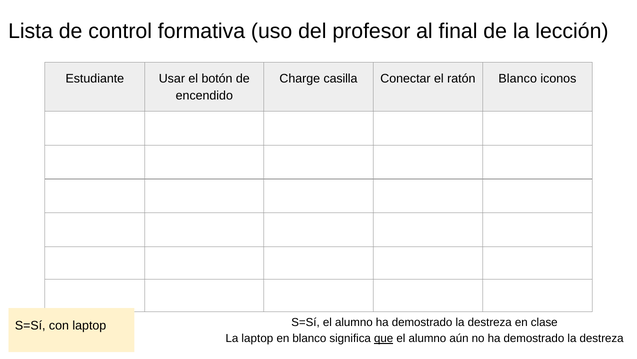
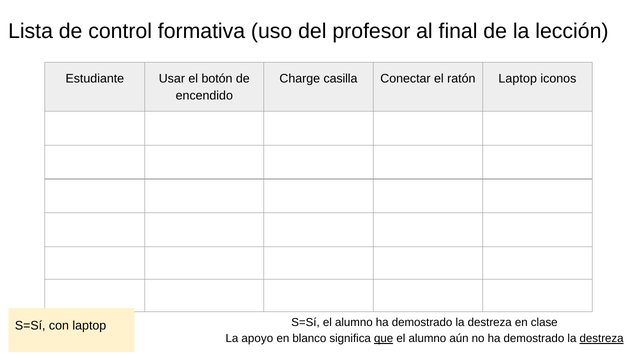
ratón Blanco: Blanco -> Laptop (518, 79)
La laptop: laptop -> apoyo (257, 338)
destreza underline: none -> present (602, 338)
